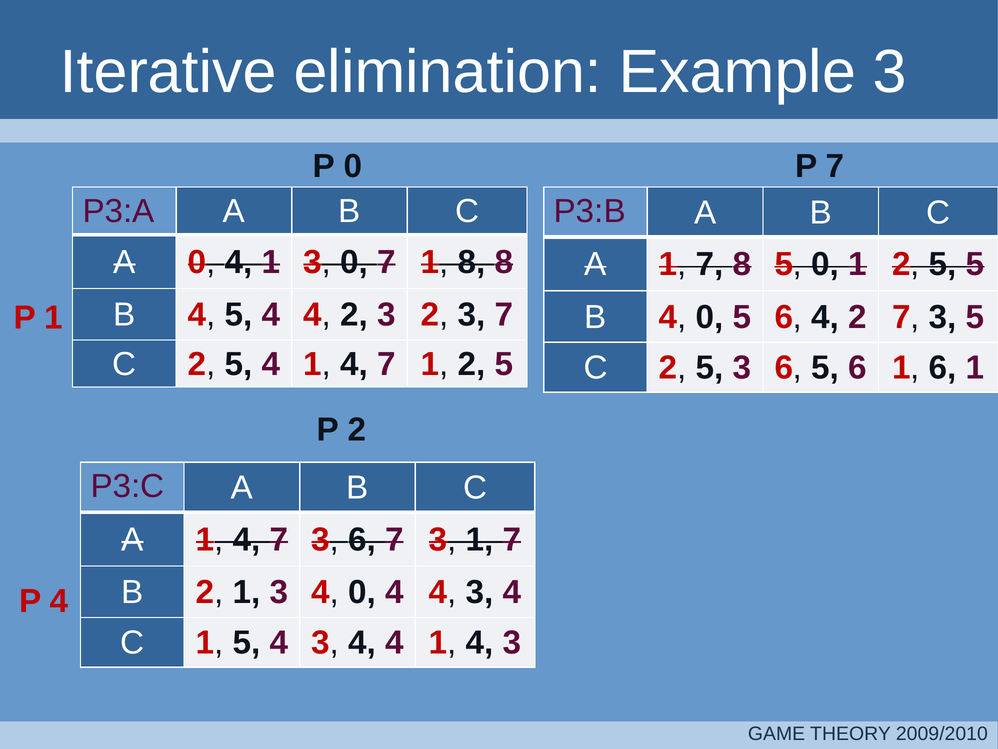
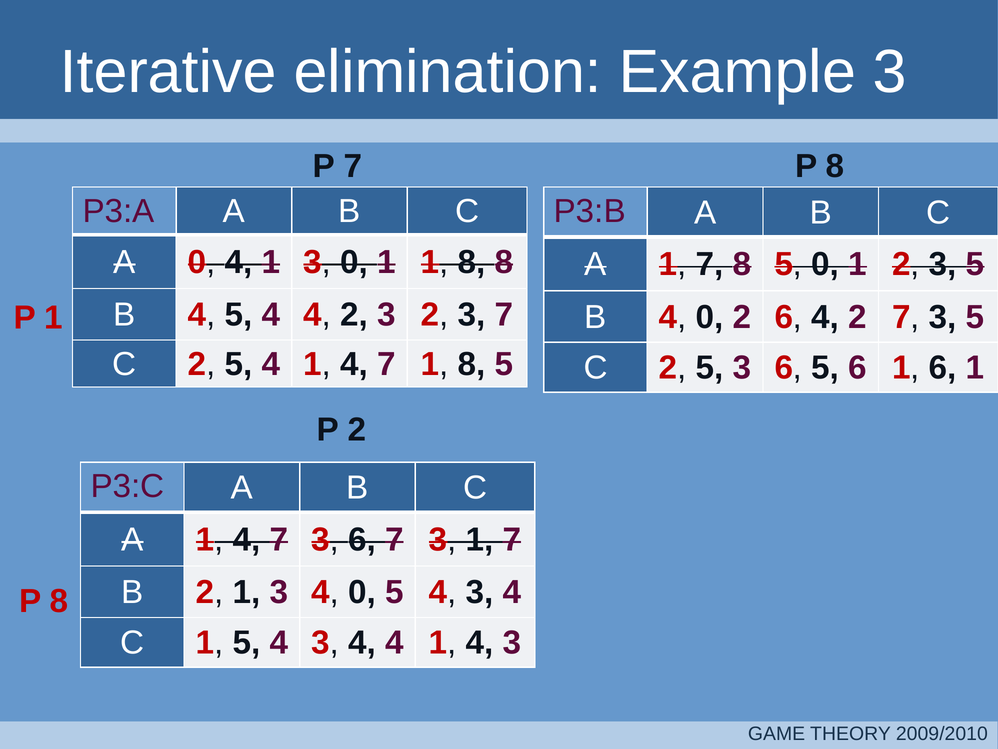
P 0: 0 -> 7 (353, 166)
7: 7 -> 8 (835, 166)
3 0 7: 7 -> 1 (387, 262)
0 1 2 5: 5 -> 3 (943, 264)
0 5: 5 -> 2 (742, 317)
7 1 2: 2 -> 8 (472, 364)
4 0 4: 4 -> 5 (394, 592)
4: 4 -> 8 (59, 601)
